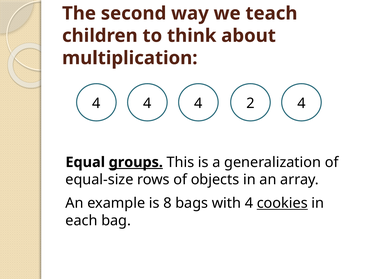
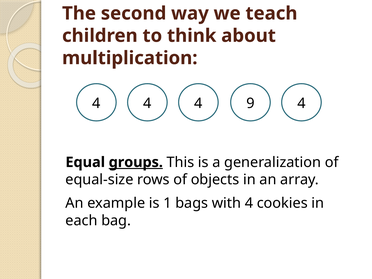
2: 2 -> 9 (250, 103)
8: 8 -> 1 (167, 203)
cookies underline: present -> none (282, 203)
